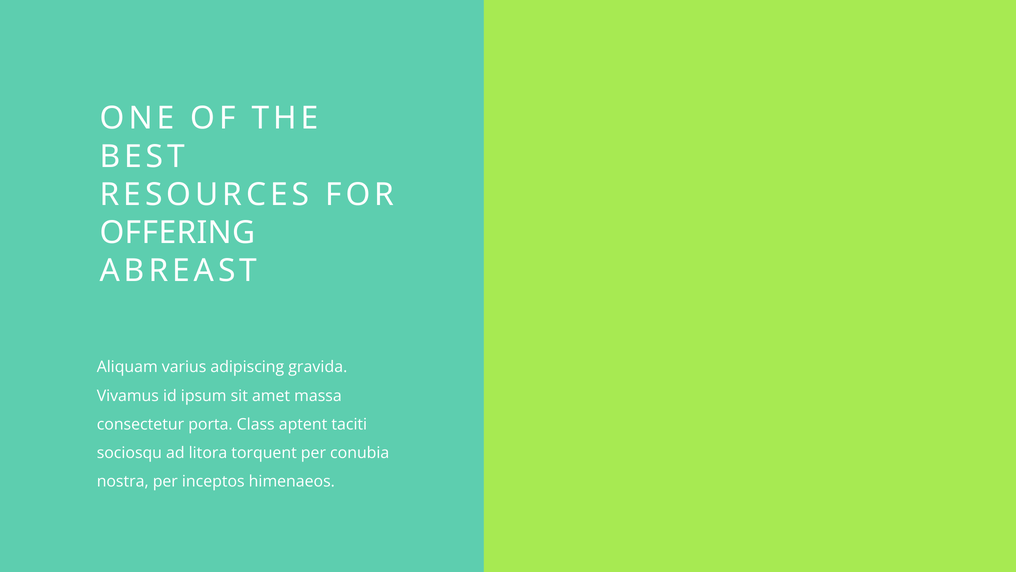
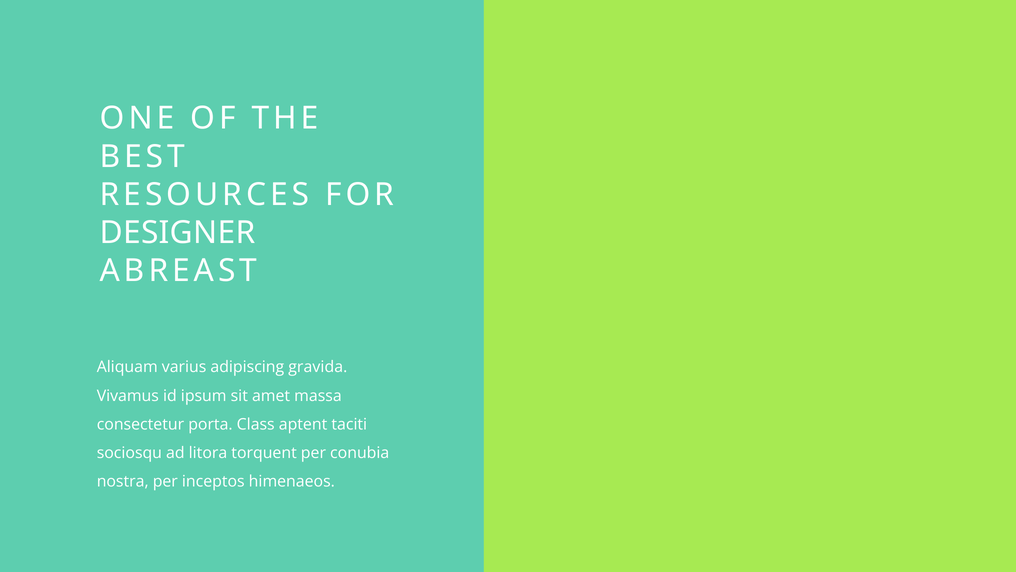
OFFERING: OFFERING -> DESIGNER (178, 233)
